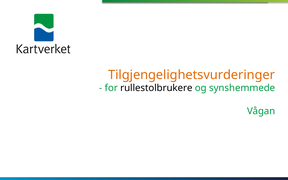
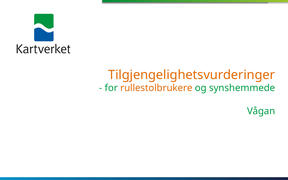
rullestolbrukere colour: black -> orange (156, 88)
